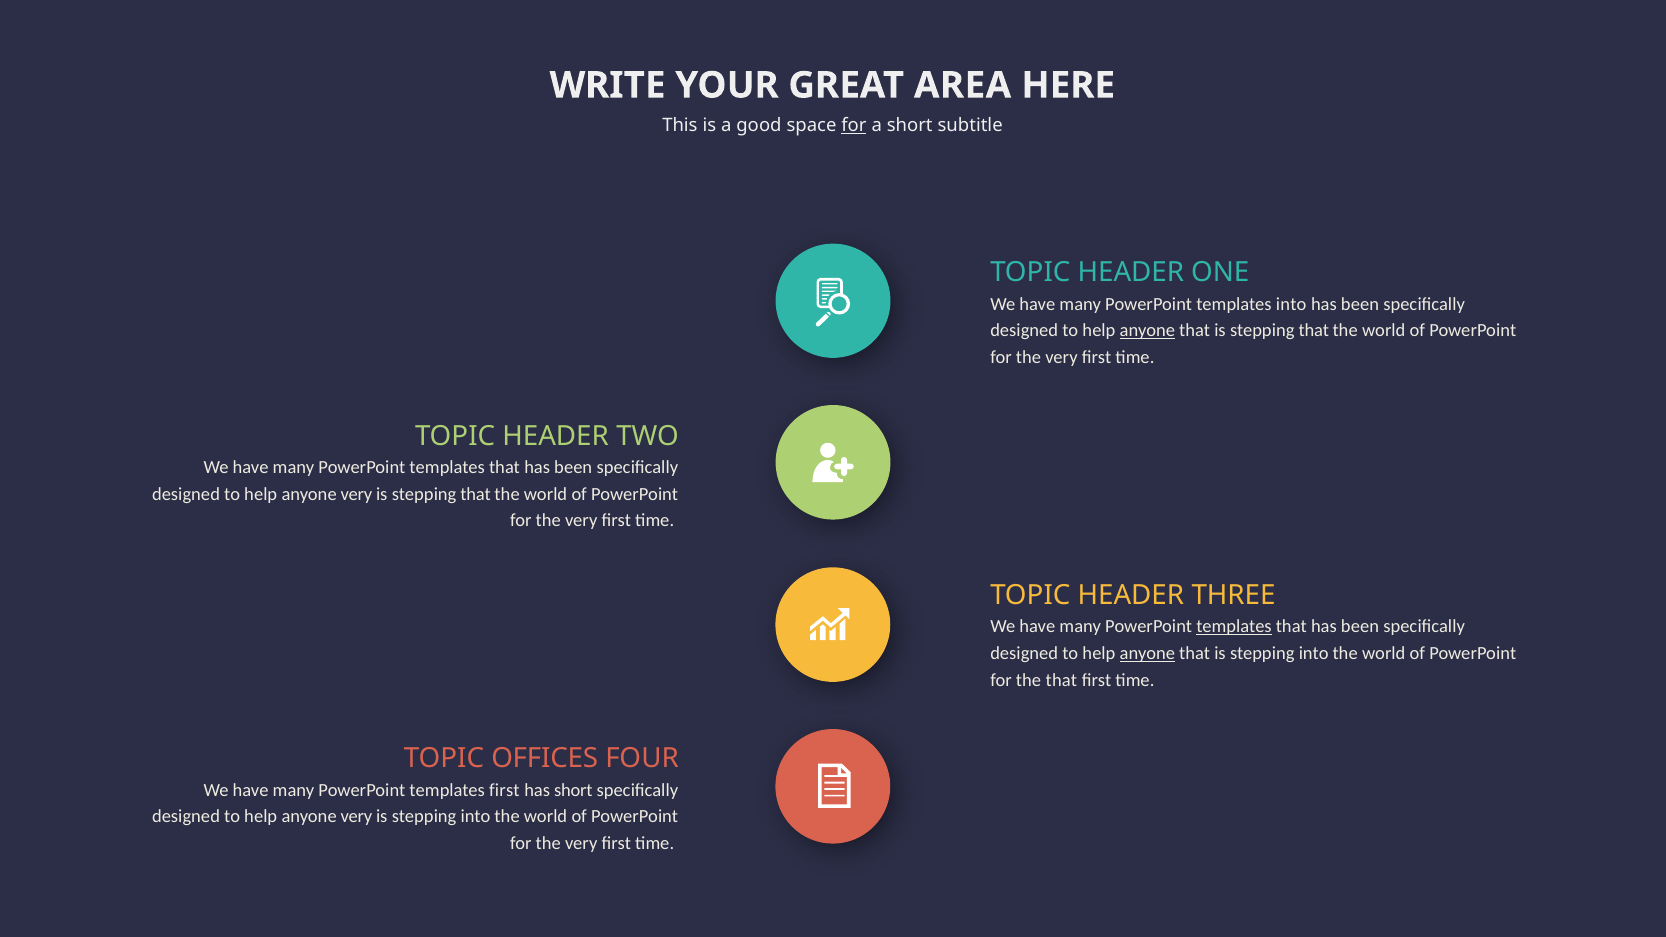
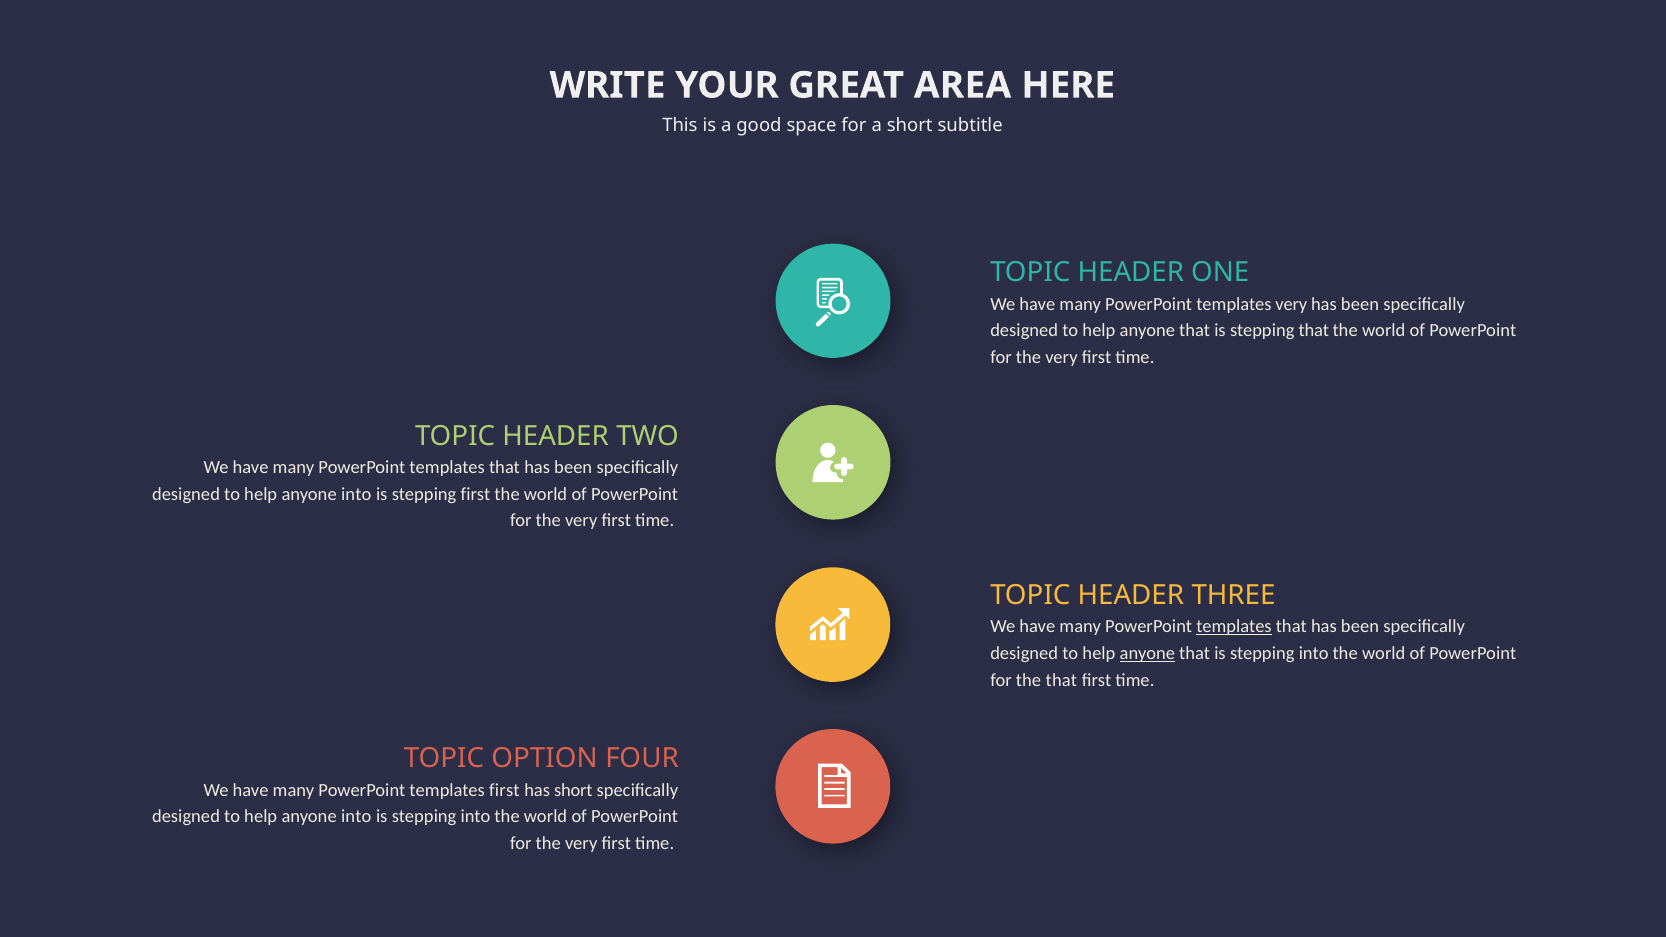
for underline: present -> none (854, 126)
templates into: into -> very (1291, 304)
anyone underline: present -> none (1147, 331)
very: very -> into (356, 494)
that: that -> first (476, 494)
OFFICES: OFFICES -> OPTION (544, 759)
very: very -> into (356, 817)
